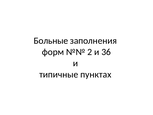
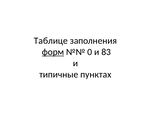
Больные: Больные -> Таблице (51, 41)
форм underline: none -> present (53, 52)
2: 2 -> 0 (90, 52)
36: 36 -> 83 (106, 52)
